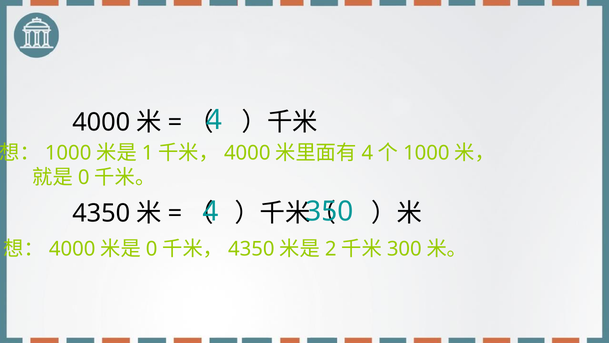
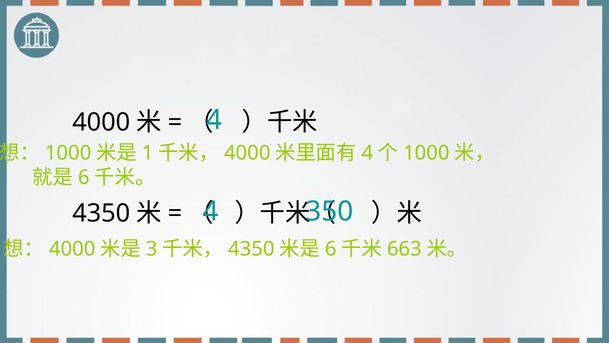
0: 0 -> 6 (84, 177)
0: 0 -> 3 (152, 249)
2: 2 -> 6 (331, 249)
300: 300 -> 663 (404, 249)
